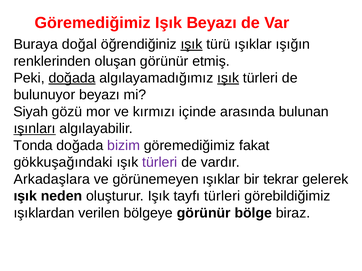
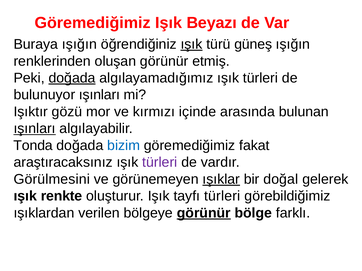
Buraya doğal: doğal -> ışığın (79, 44)
türü ışıklar: ışıklar -> güneş (253, 44)
ışık underline: present -> none (228, 78)
bulunuyor beyazı: beyazı -> ışınları (99, 95)
Siyah: Siyah -> Işıktır (31, 112)
bizim colour: purple -> blue (124, 146)
gökkuşağındaki: gökkuşağındaki -> araştıracaksınız (63, 163)
Arkadaşlara: Arkadaşlara -> Görülmesini (52, 180)
ışıklar underline: none -> present (221, 180)
tekrar: tekrar -> doğal (281, 180)
neden: neden -> renkte (62, 196)
görünür underline: none -> present (204, 213)
biraz: biraz -> farklı (293, 213)
